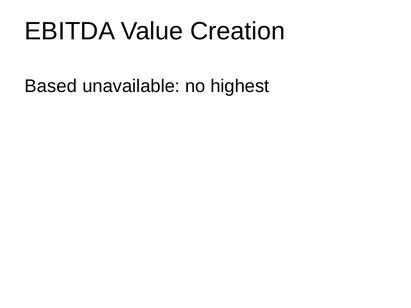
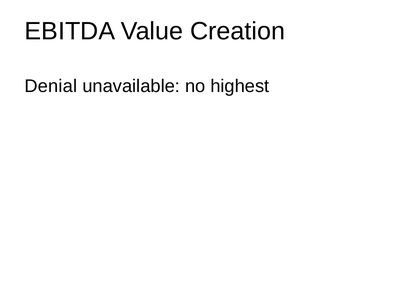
Based: Based -> Denial (51, 86)
